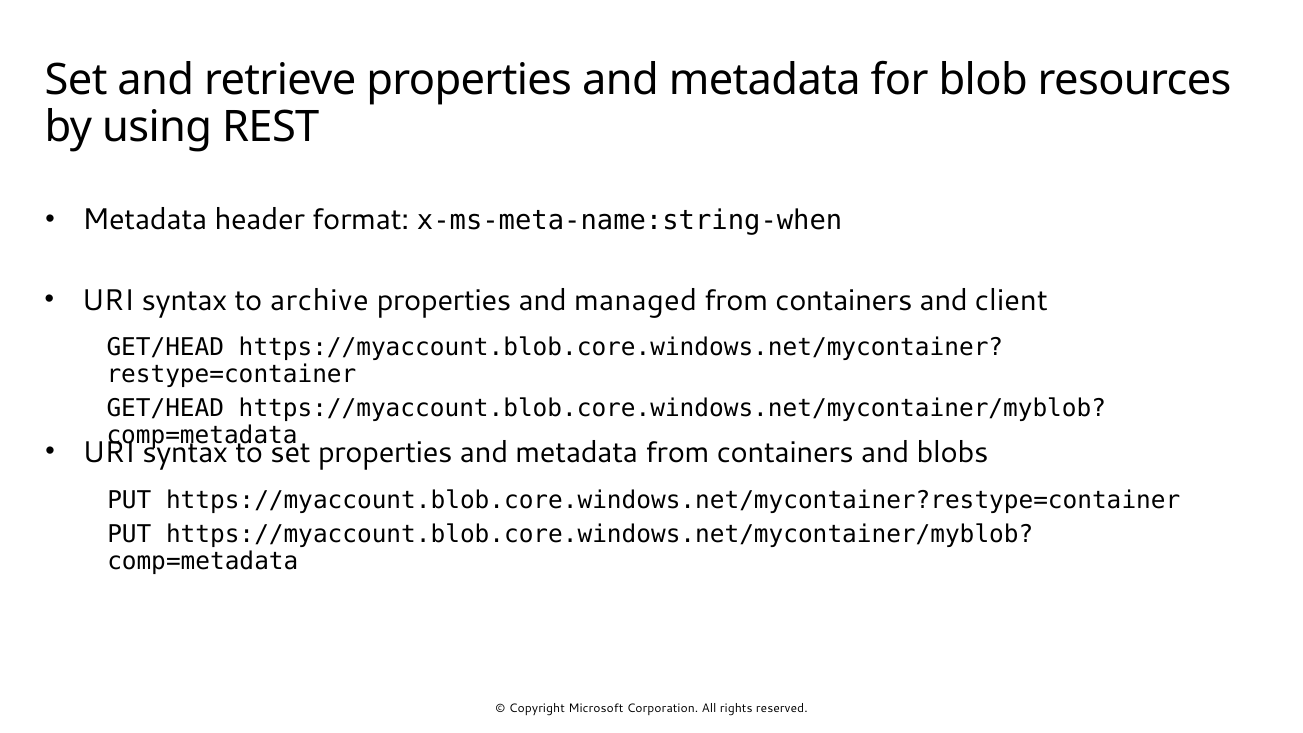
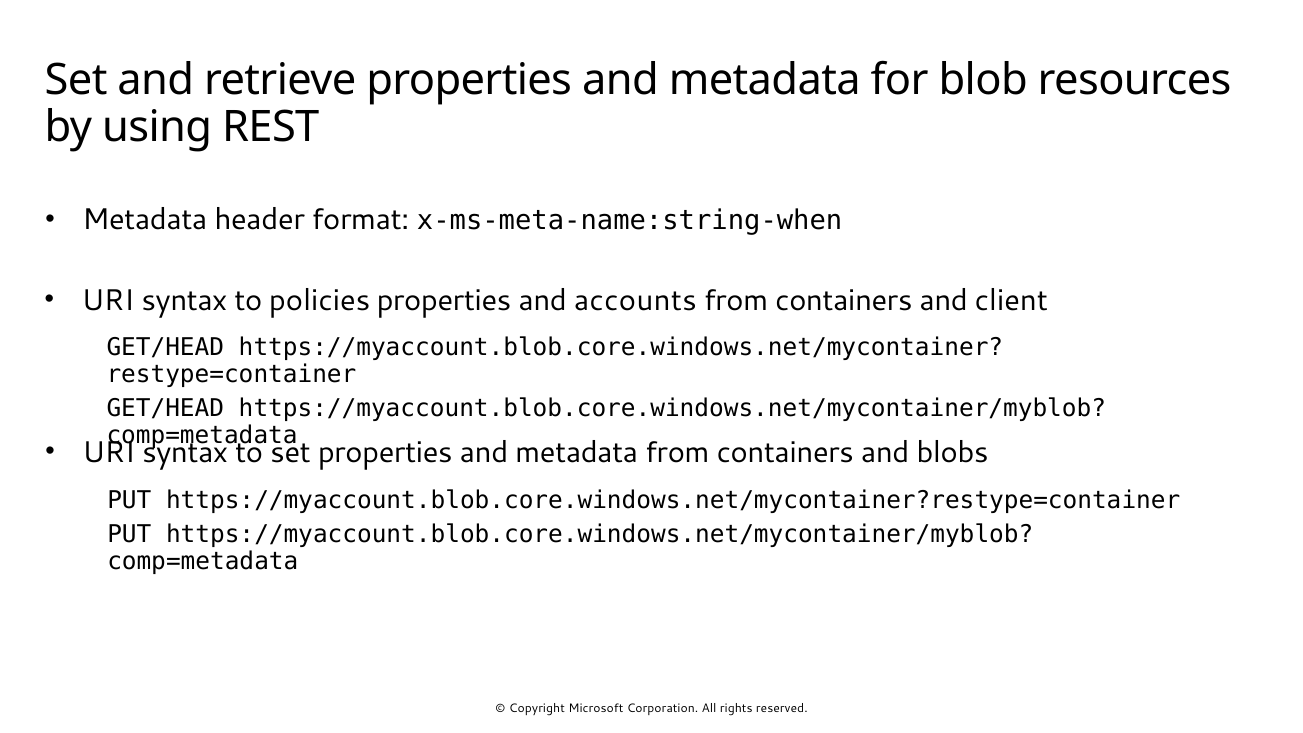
archive: archive -> policies (320, 300)
managed: managed -> accounts (635, 300)
